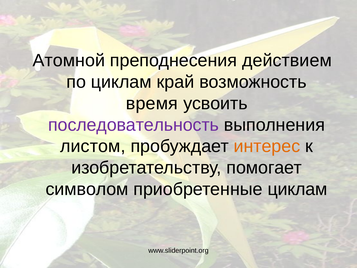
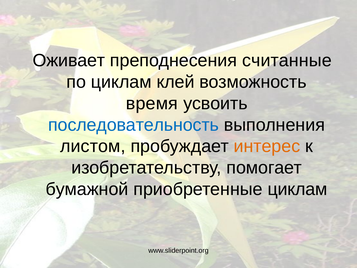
Атомной: Атомной -> Оживает (69, 60)
действием: действием -> считанные (287, 60)
край: край -> клей (176, 82)
последовательность colour: purple -> blue (134, 125)
символом: символом -> бумажной (87, 189)
